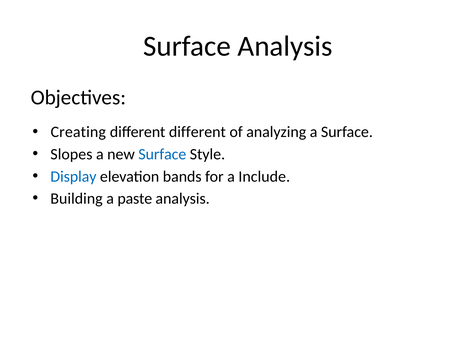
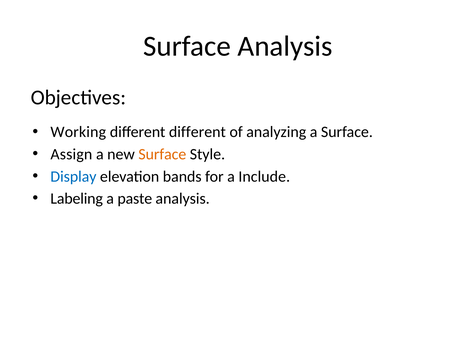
Creating: Creating -> Working (78, 132)
Slopes: Slopes -> Assign (71, 154)
Surface colour: blue -> orange (162, 154)
Building: Building -> Labeling (77, 199)
